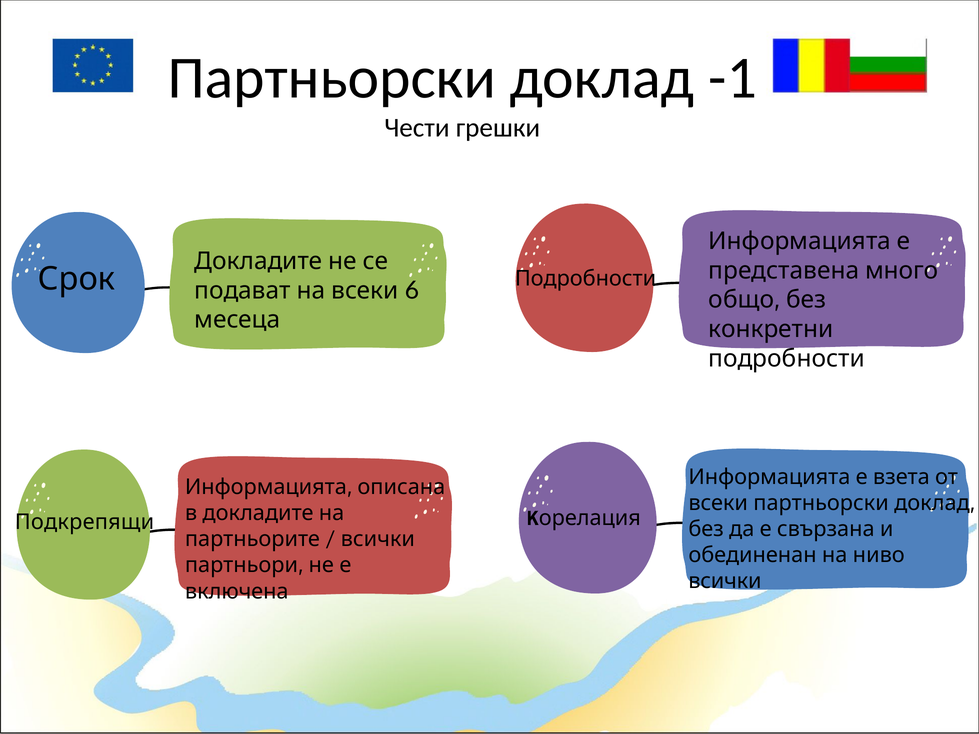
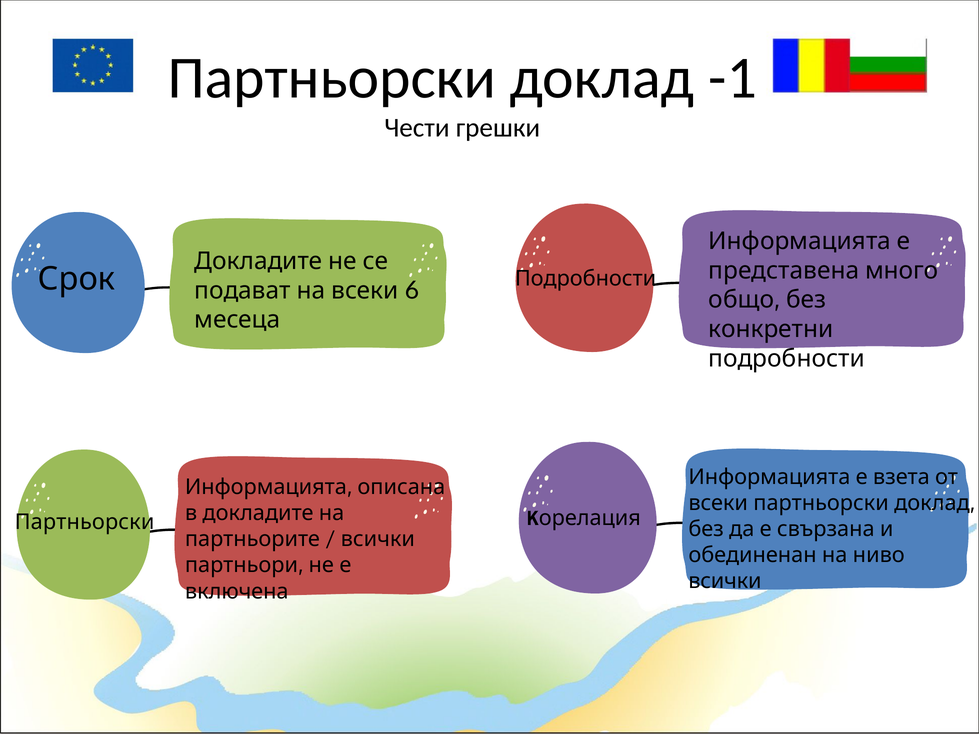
Подкрепящи: Подкрепящи -> Партньорски (85, 522)
